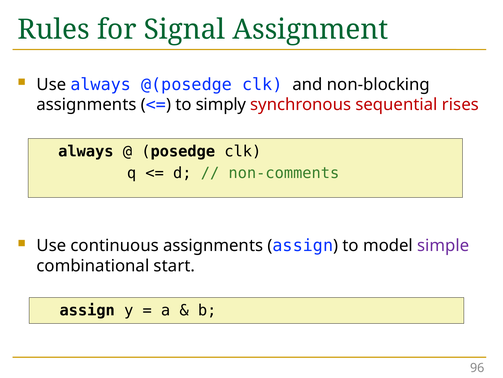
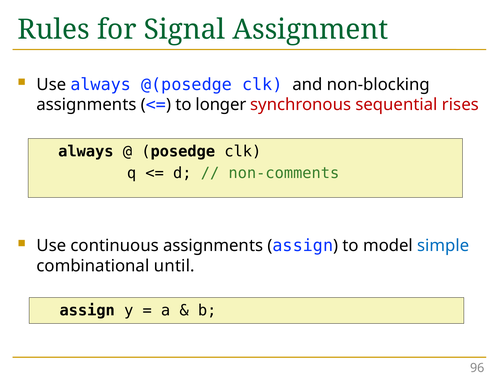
simply: simply -> longer (221, 104)
simple colour: purple -> blue (443, 245)
start: start -> until (174, 265)
